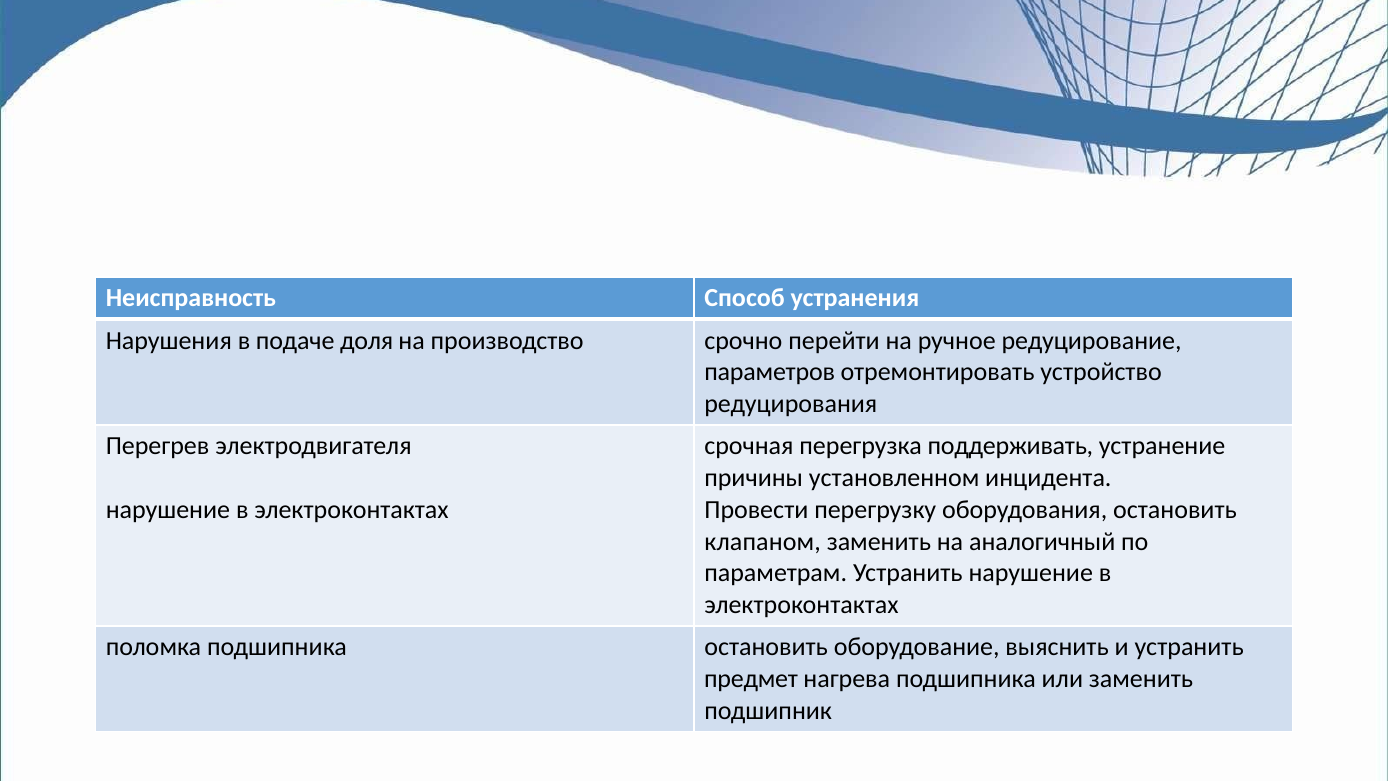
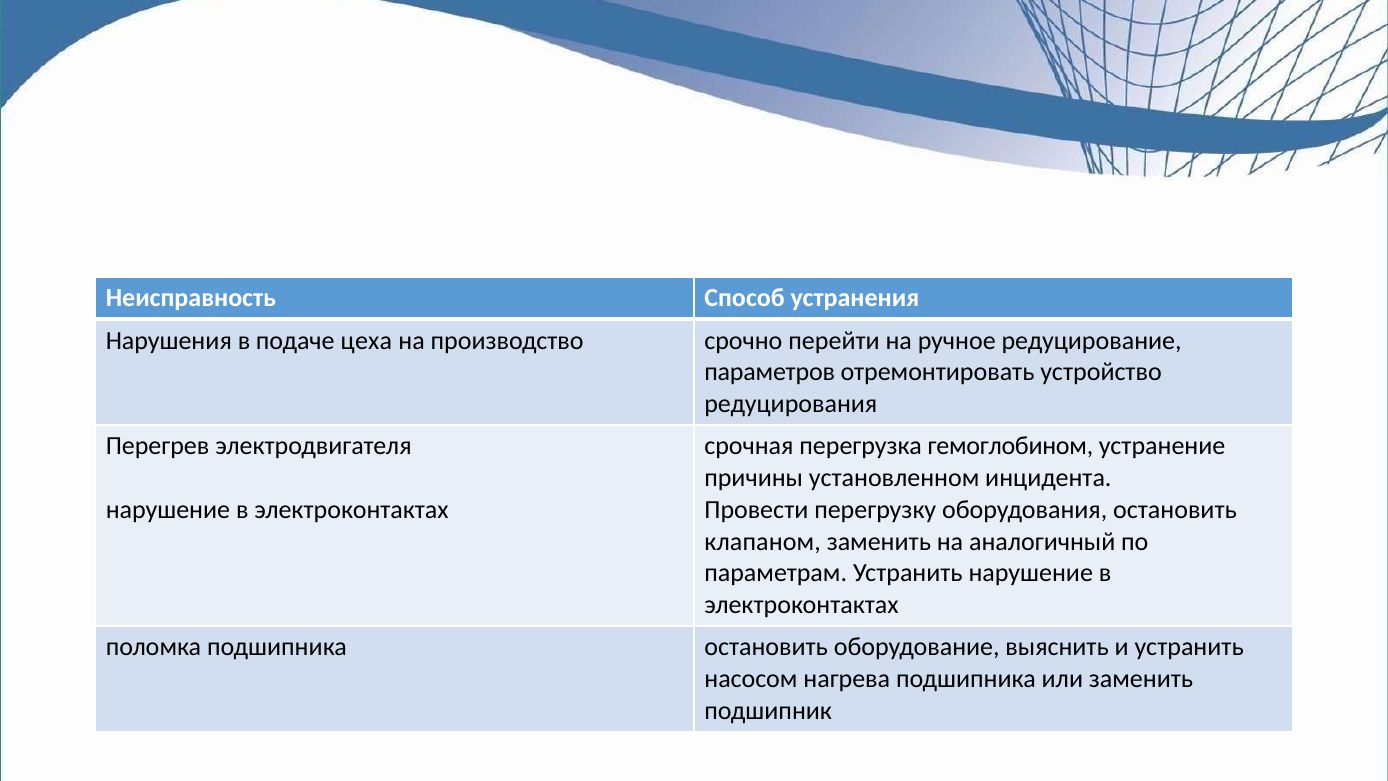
доля: доля -> цеха (366, 340)
поддерживать: поддерживать -> гемоглобином (1010, 446)
предмет: предмет -> насосом (751, 679)
